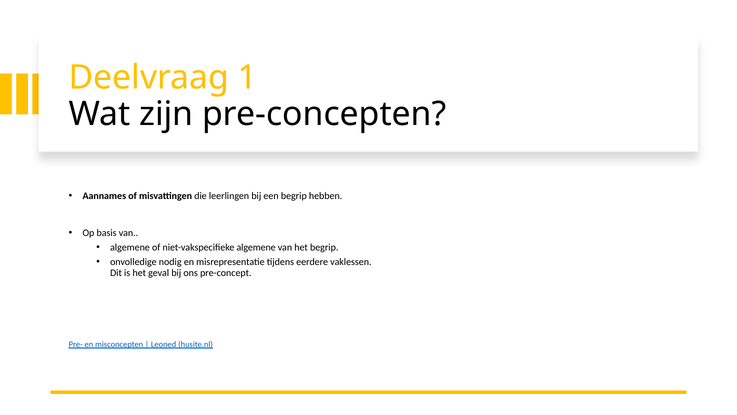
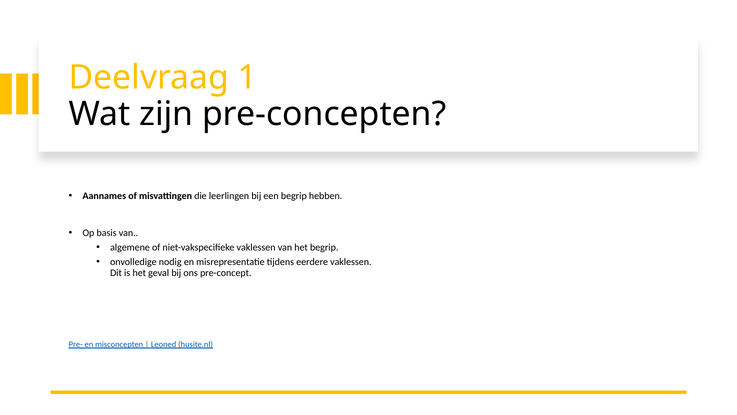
niet-vakspecifieke algemene: algemene -> vaklessen (256, 247)
